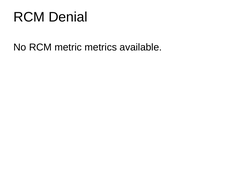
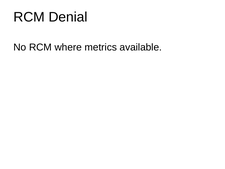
metric: metric -> where (68, 47)
